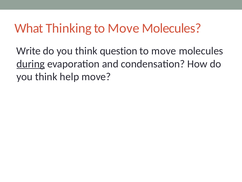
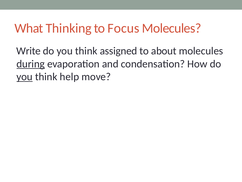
Move: Move -> Focus (123, 28)
question: question -> assigned (119, 51)
move: move -> about (164, 51)
you underline: none -> present (25, 77)
